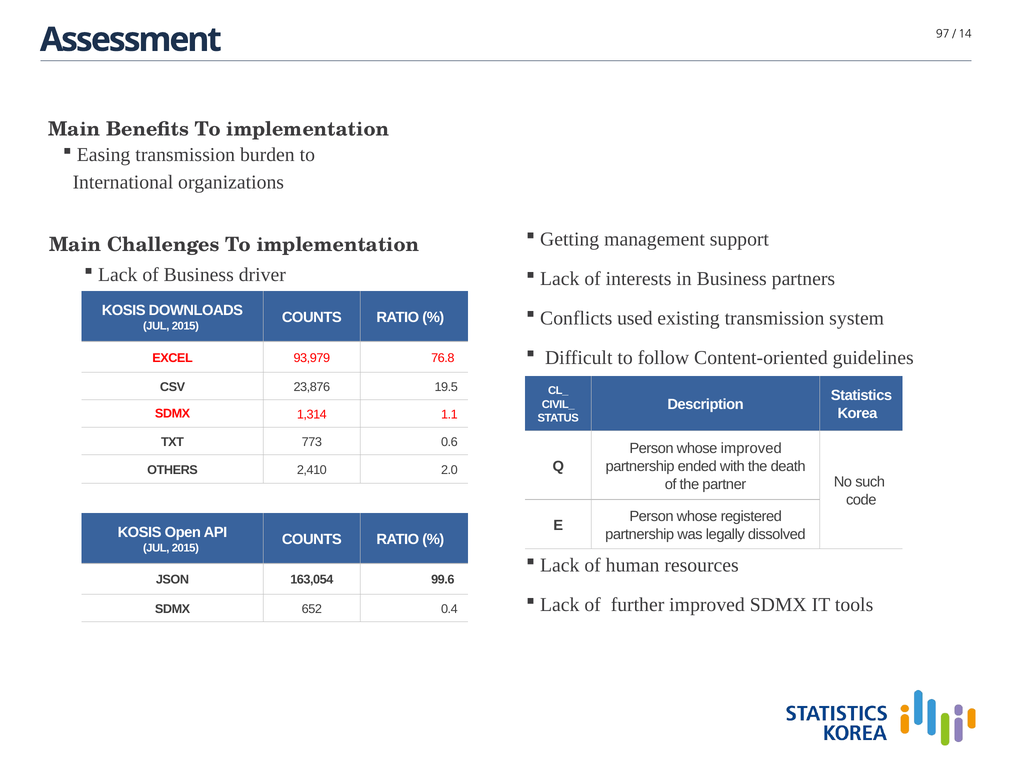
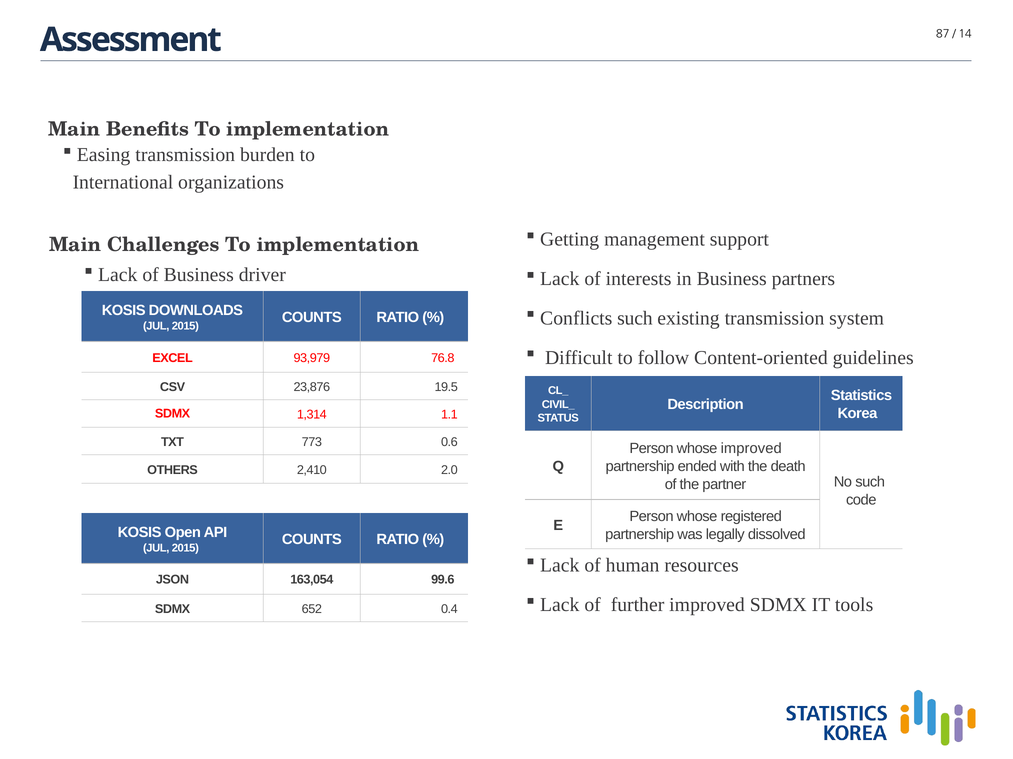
97: 97 -> 87 (943, 34)
Conflicts used: used -> such (635, 318)
